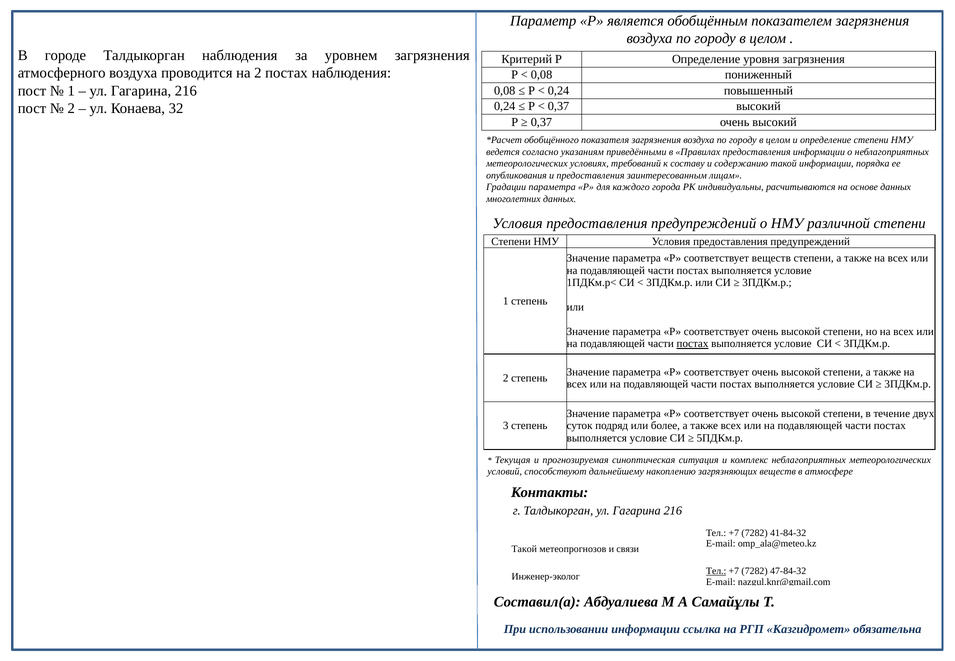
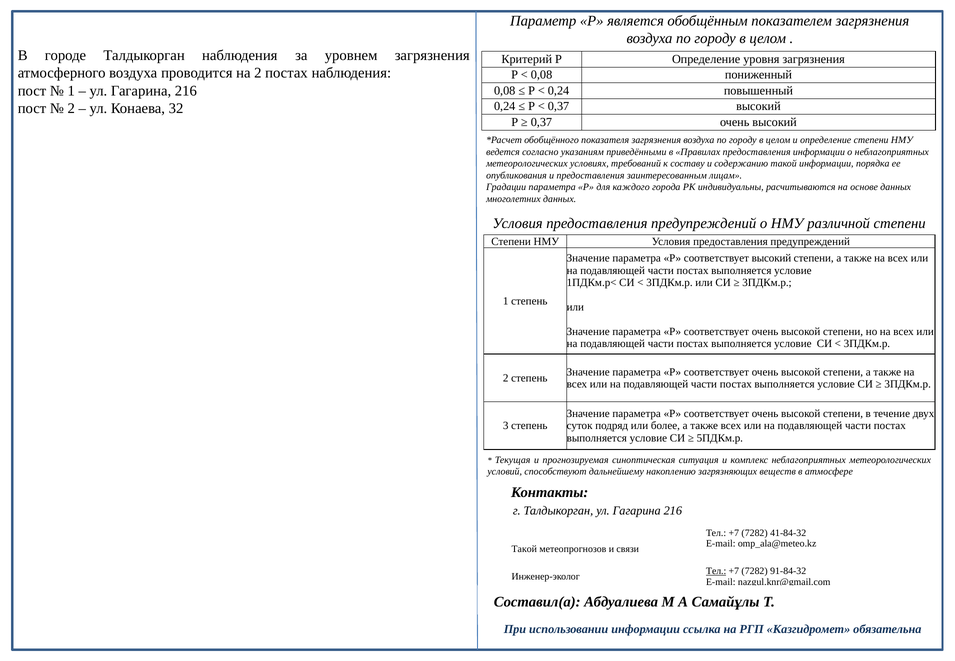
соответствует веществ: веществ -> высокий (771, 258)
постах underline: present -> none (693, 344)
47-84-32: 47-84-32 -> 91-84-32 (788, 571)
